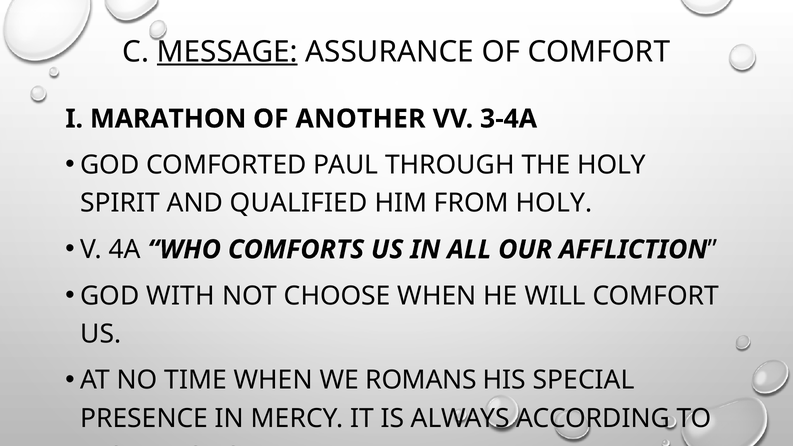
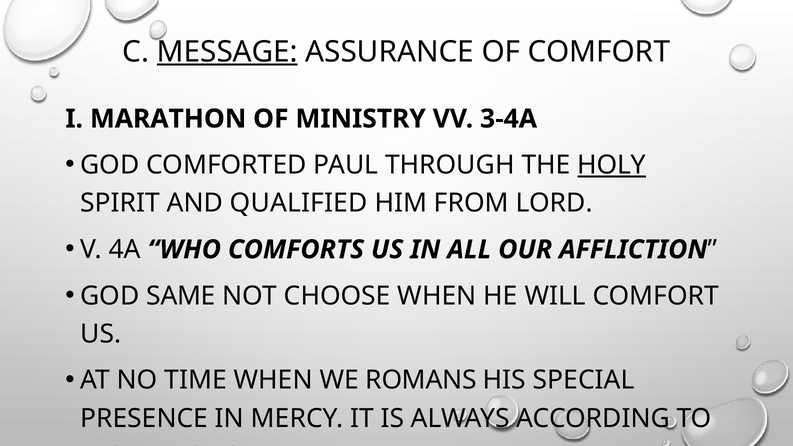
ANOTHER: ANOTHER -> MINISTRY (361, 119)
HOLY underline: none -> present (612, 165)
FROM HOLY: HOLY -> LORD (554, 203)
WITH: WITH -> SAME (181, 296)
